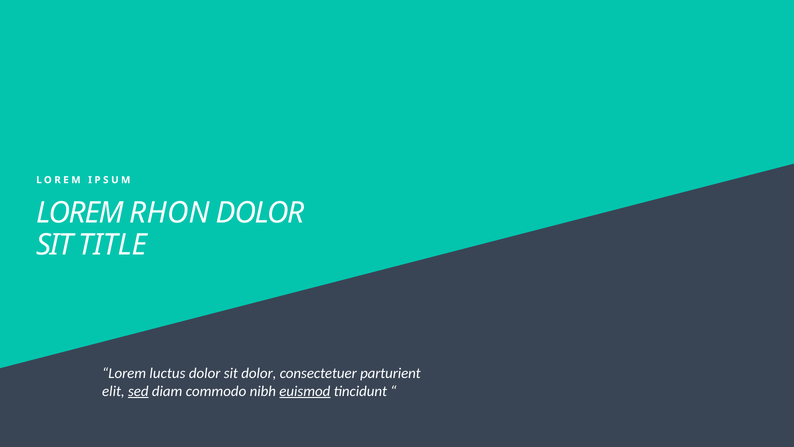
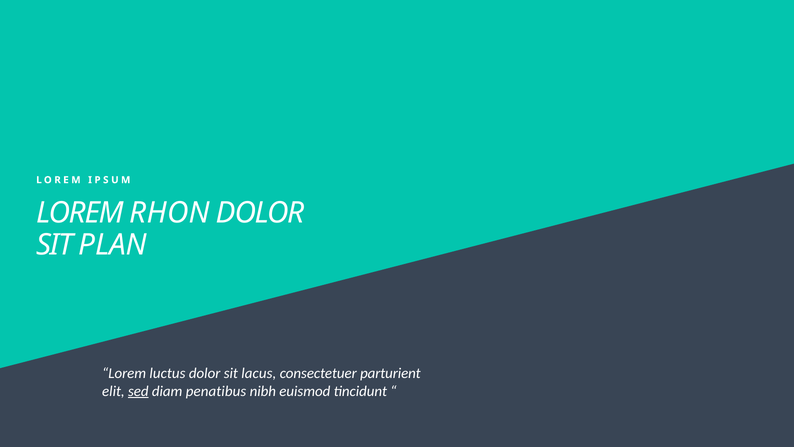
TITLE: TITLE -> PLAN (113, 245)
sit dolor: dolor -> lacus (259, 373)
commodo: commodo -> penatibus (216, 391)
euismod underline: present -> none (305, 391)
